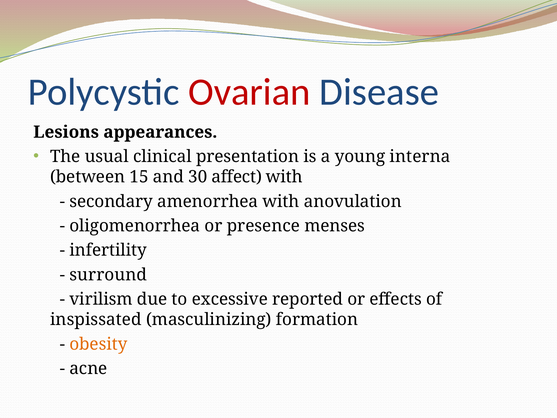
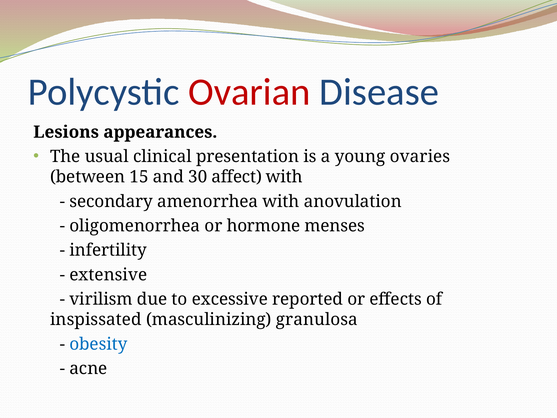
interna: interna -> ovaries (420, 156)
presence: presence -> hormone (264, 226)
surround: surround -> extensive (108, 275)
formation: formation -> granulosa (317, 319)
obesity colour: orange -> blue (98, 344)
